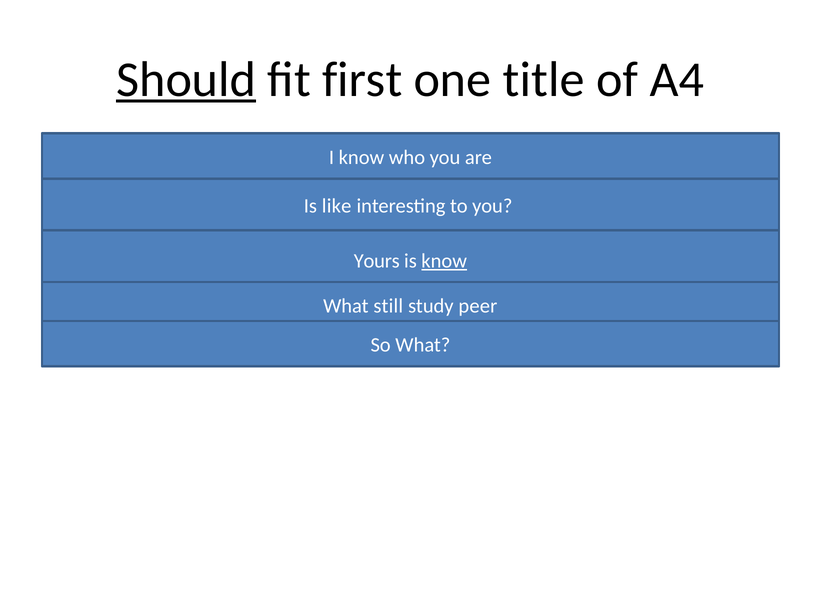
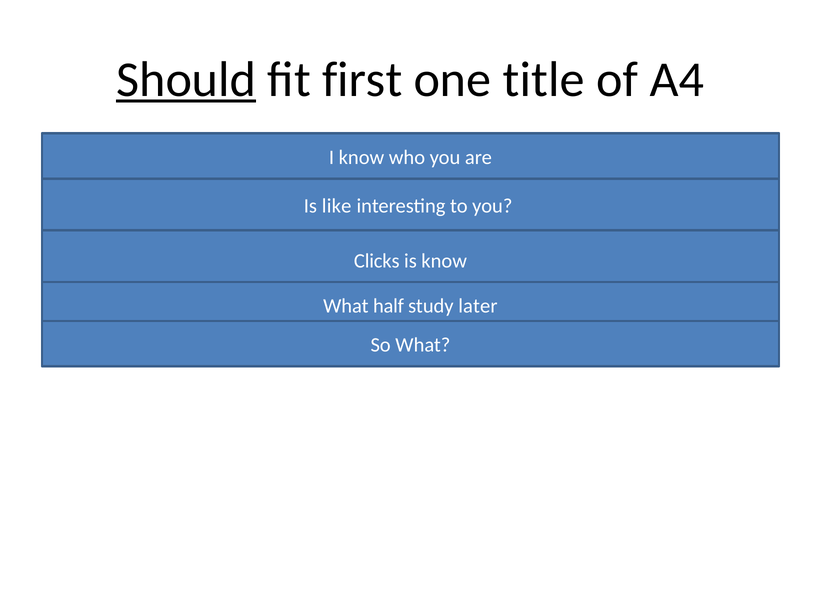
Yours: Yours -> Clicks (377, 261)
know underline: present -> none (444, 261)
still: still -> half (388, 306)
peer: peer -> later (478, 306)
